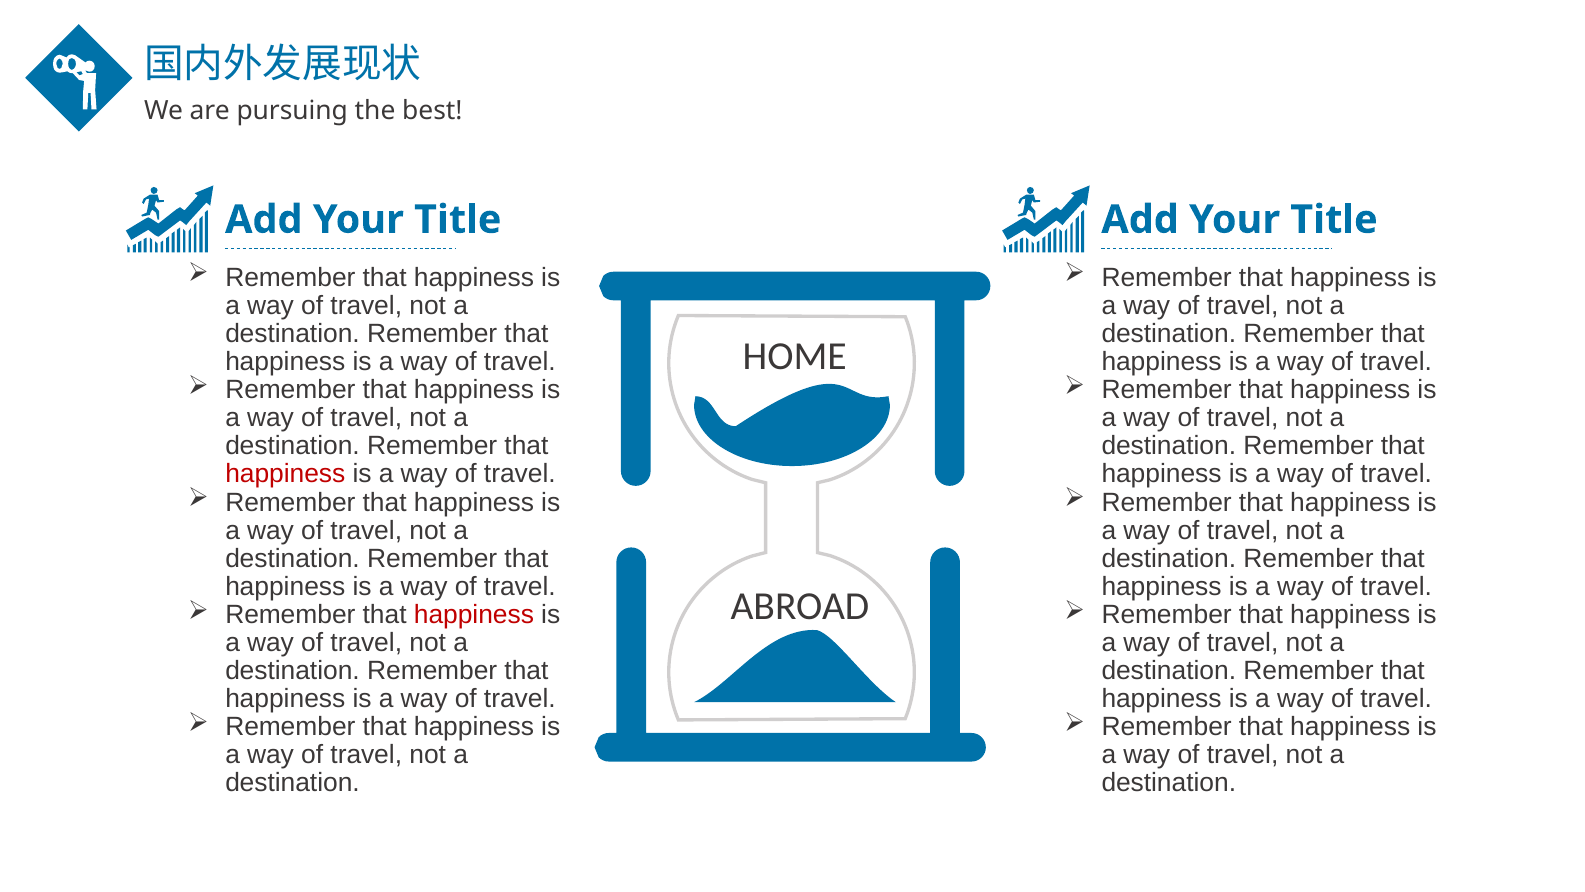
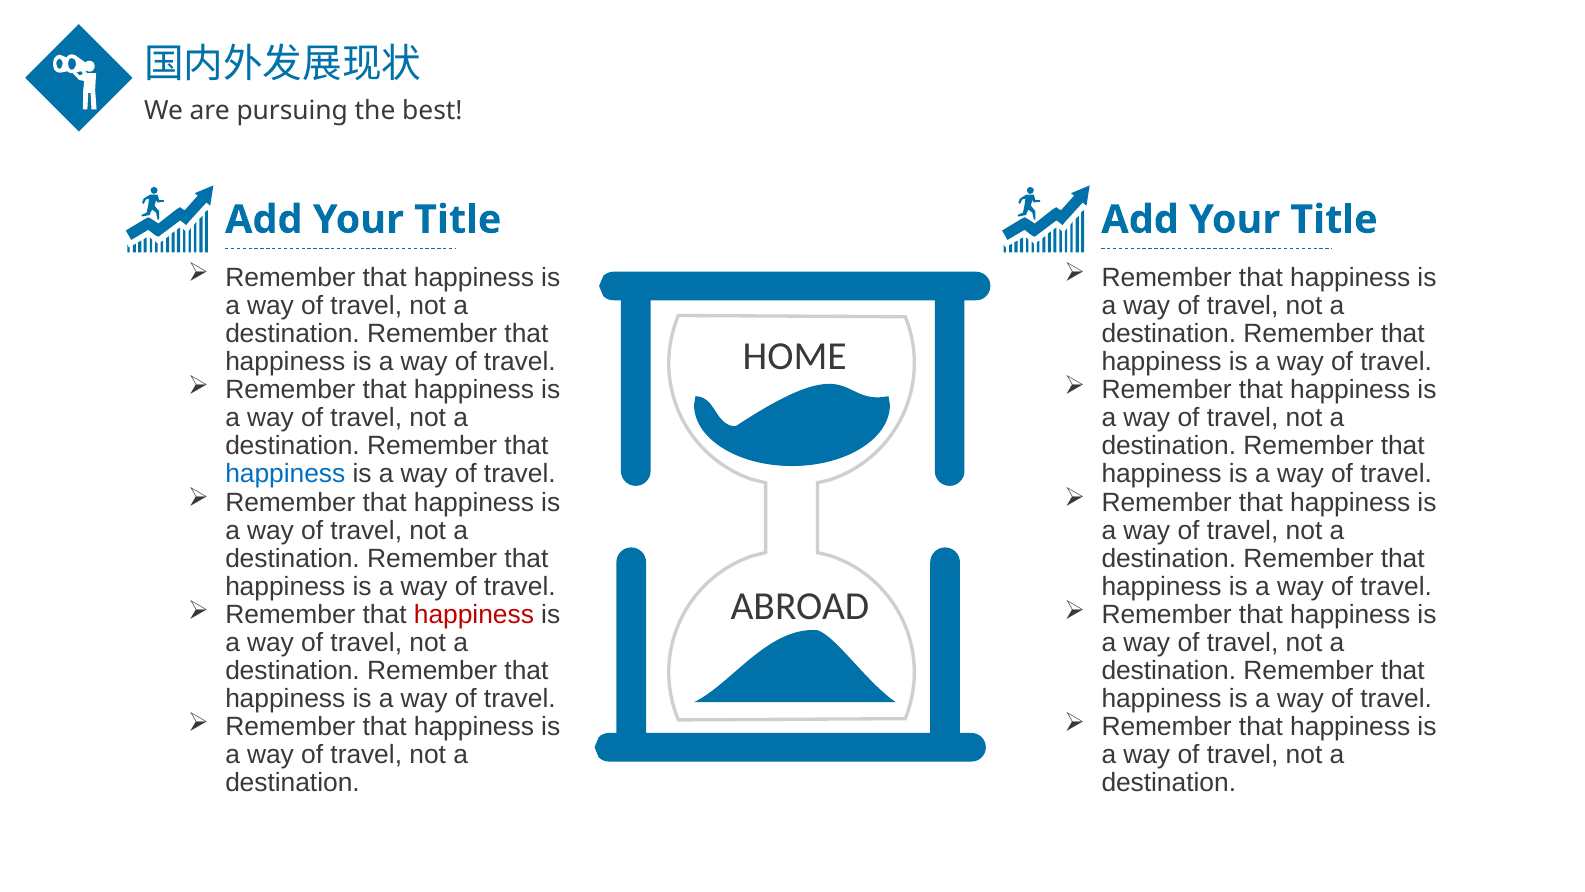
happiness colour: red -> blue (285, 474)
